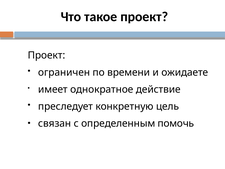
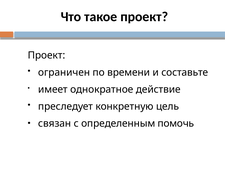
ожидаете: ожидаете -> составьте (185, 72)
